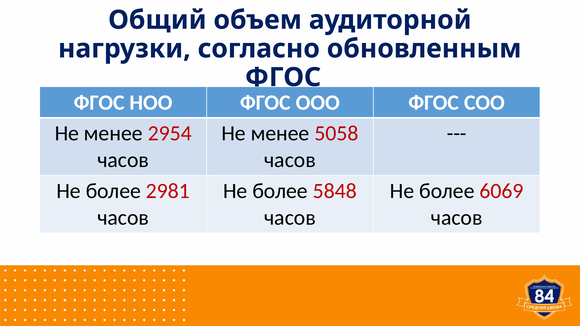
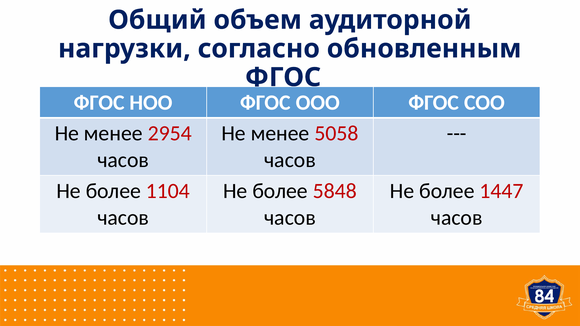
2981: 2981 -> 1104 (168, 191)
6069: 6069 -> 1447 (501, 191)
